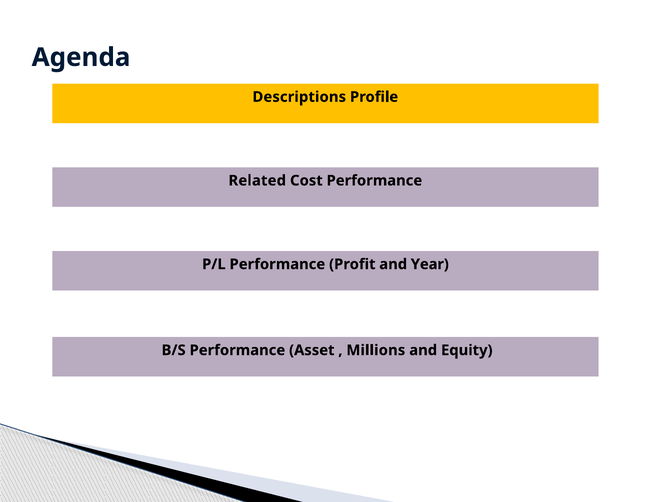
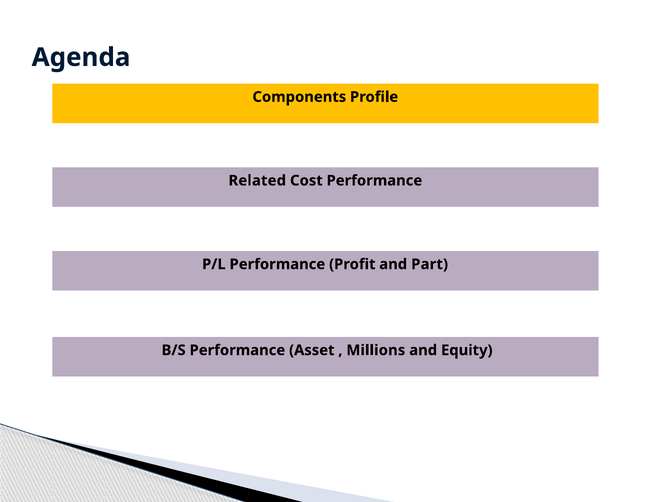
Descriptions: Descriptions -> Components (299, 97)
Year: Year -> Part (430, 264)
